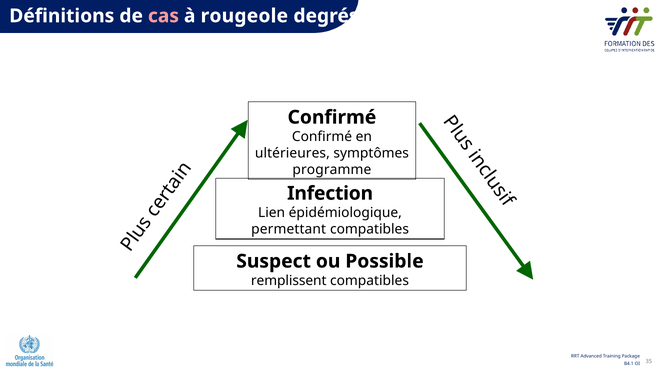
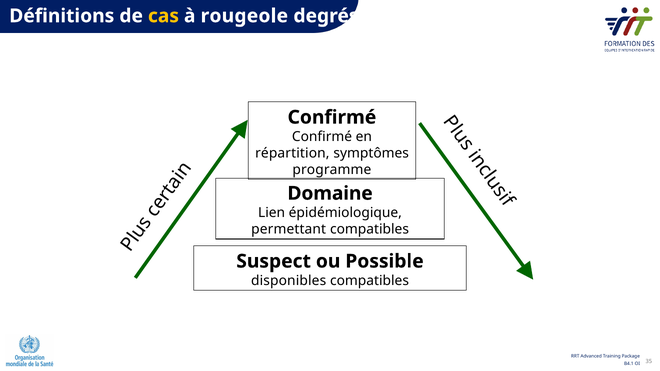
cas colour: pink -> yellow (163, 16)
ultérieures: ultérieures -> répartition (292, 153)
Infection: Infection -> Domaine (330, 194)
remplissent: remplissent -> disponibles (289, 281)
